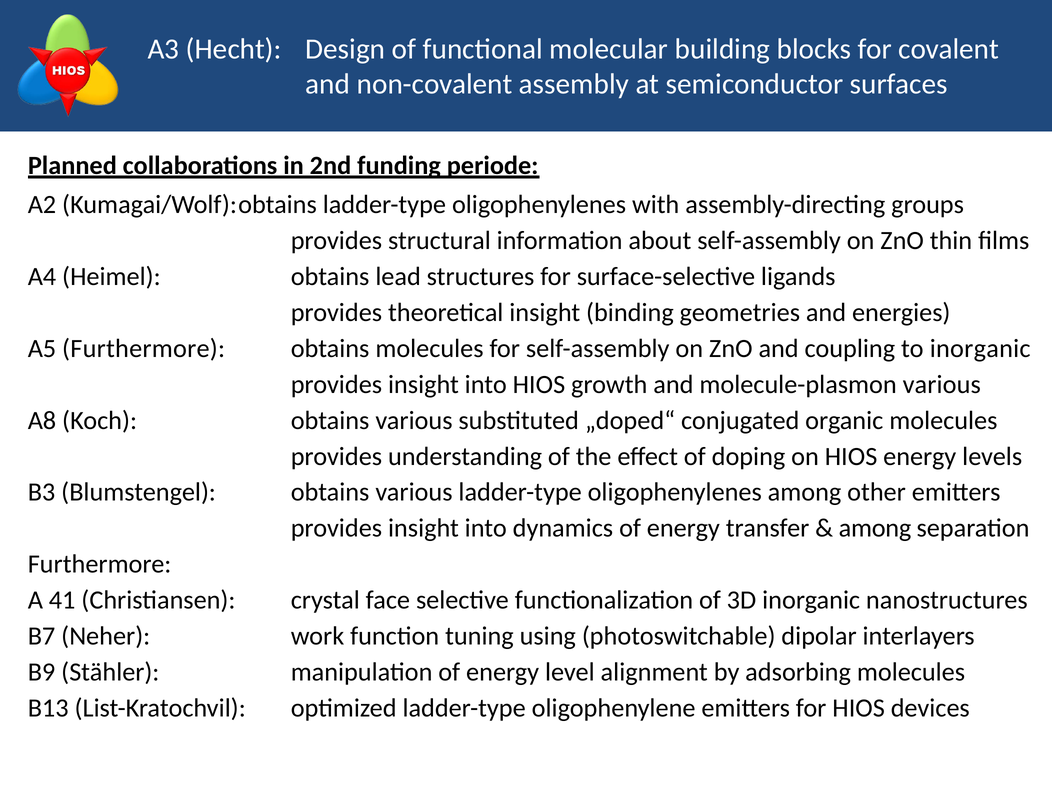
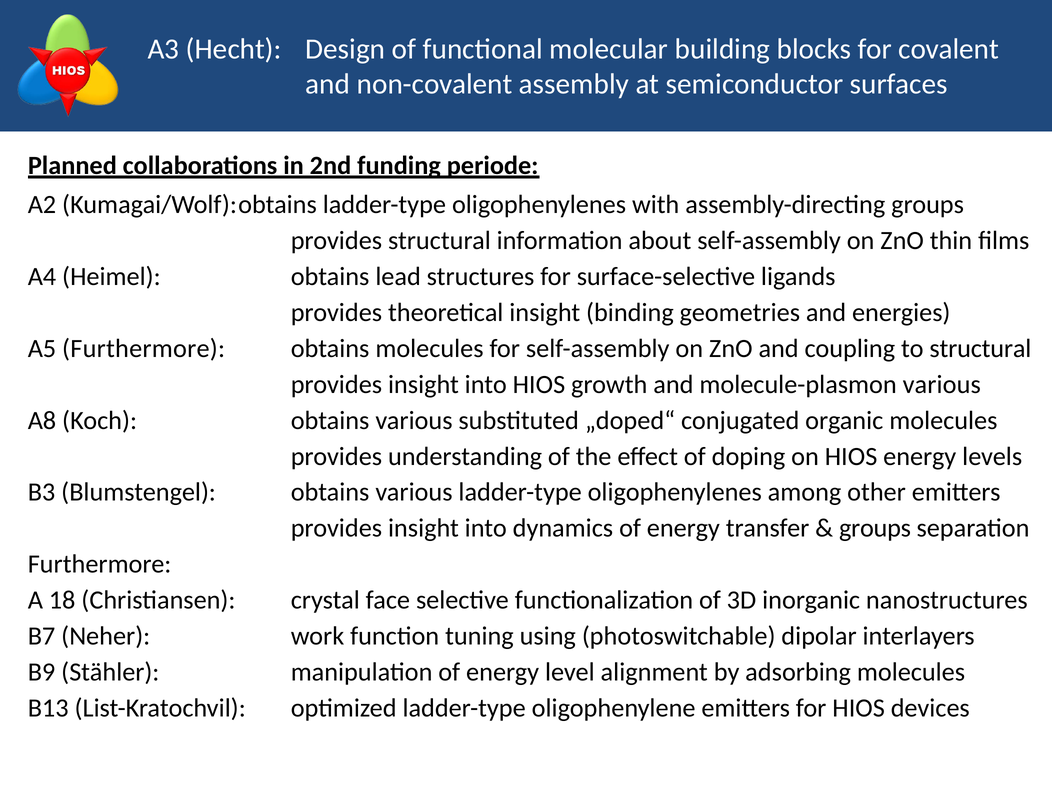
to inorganic: inorganic -> structural (980, 349)
among: among -> groups (875, 528)
41: 41 -> 18 (62, 600)
